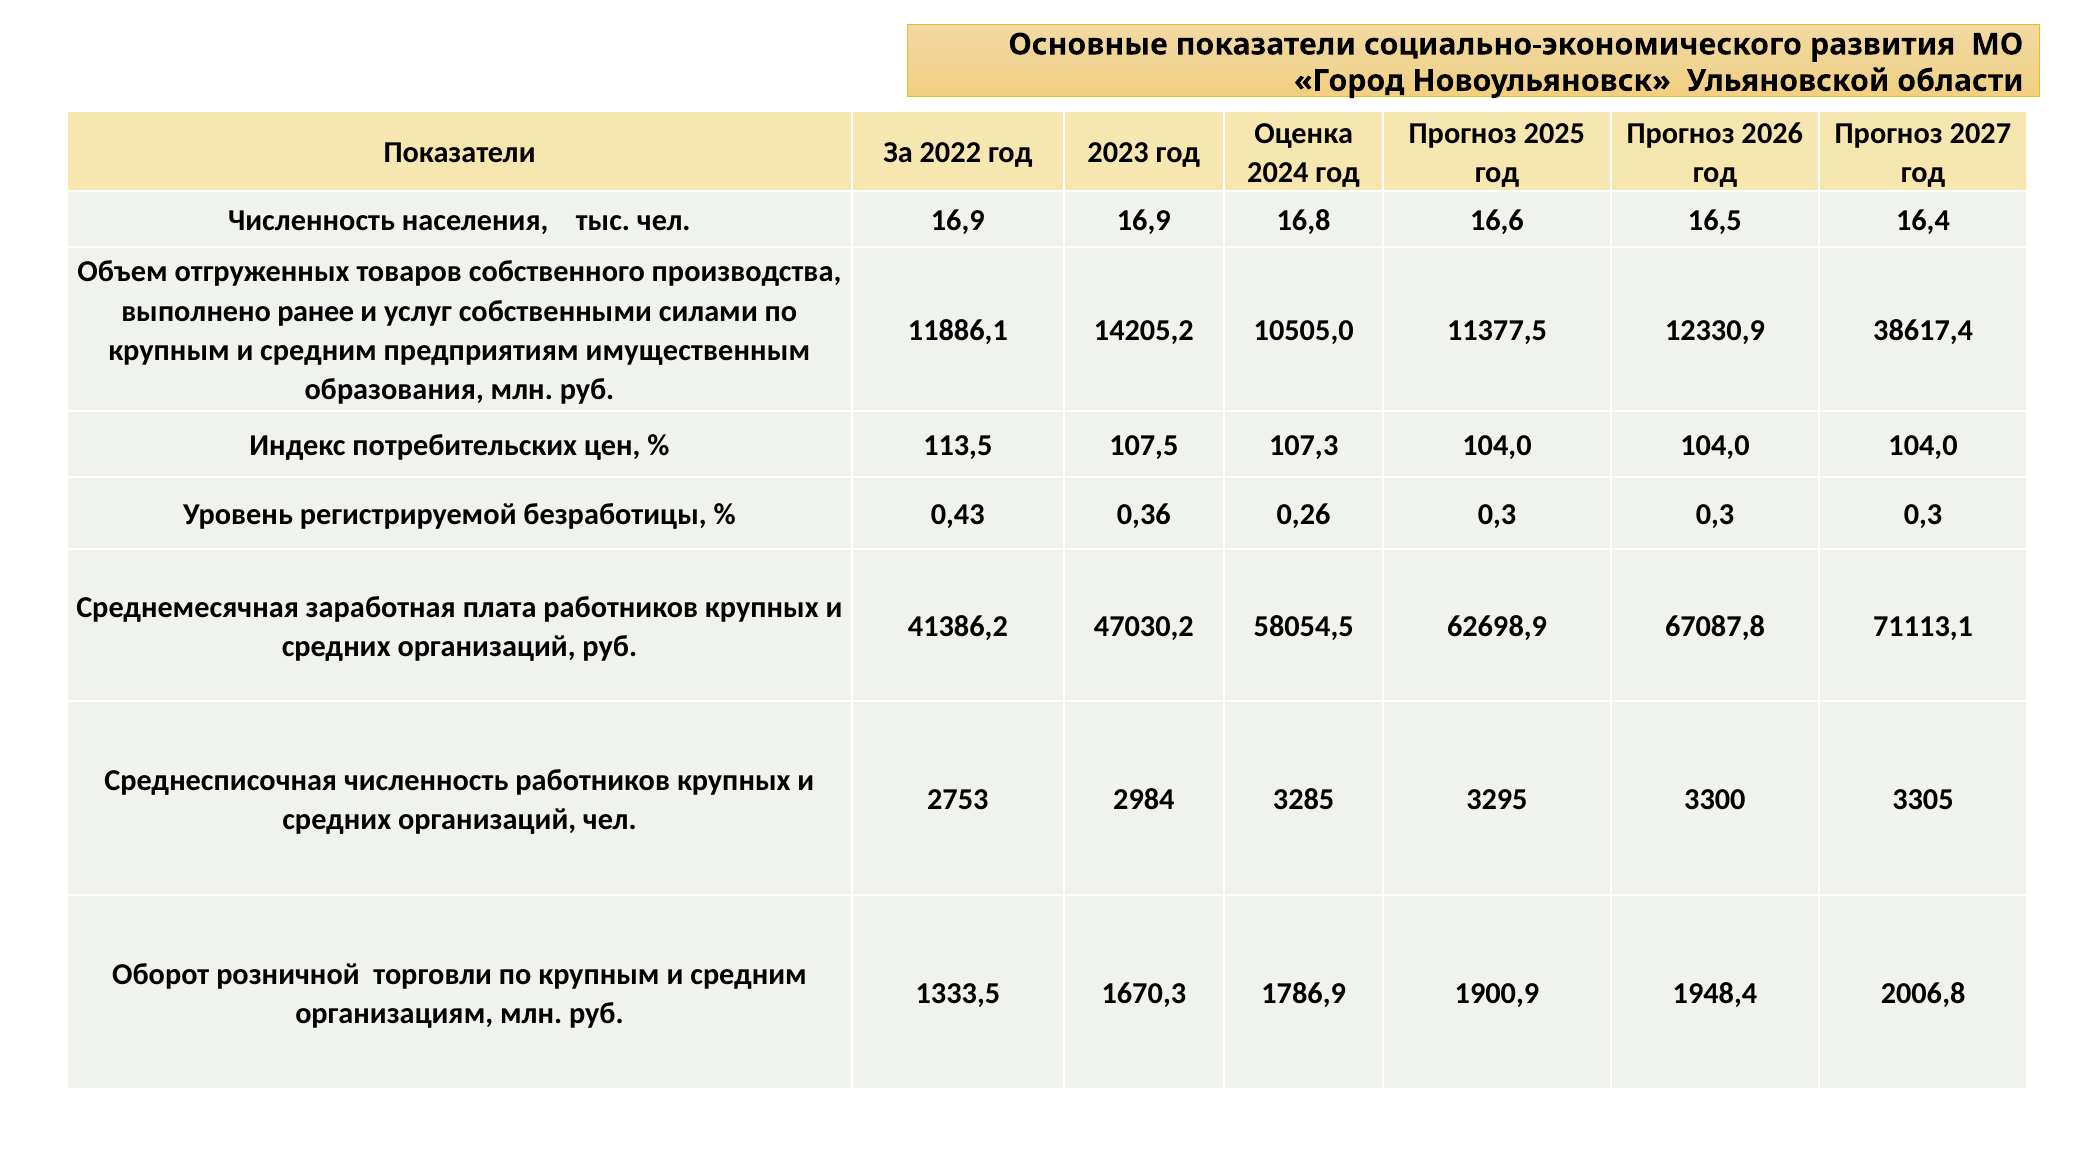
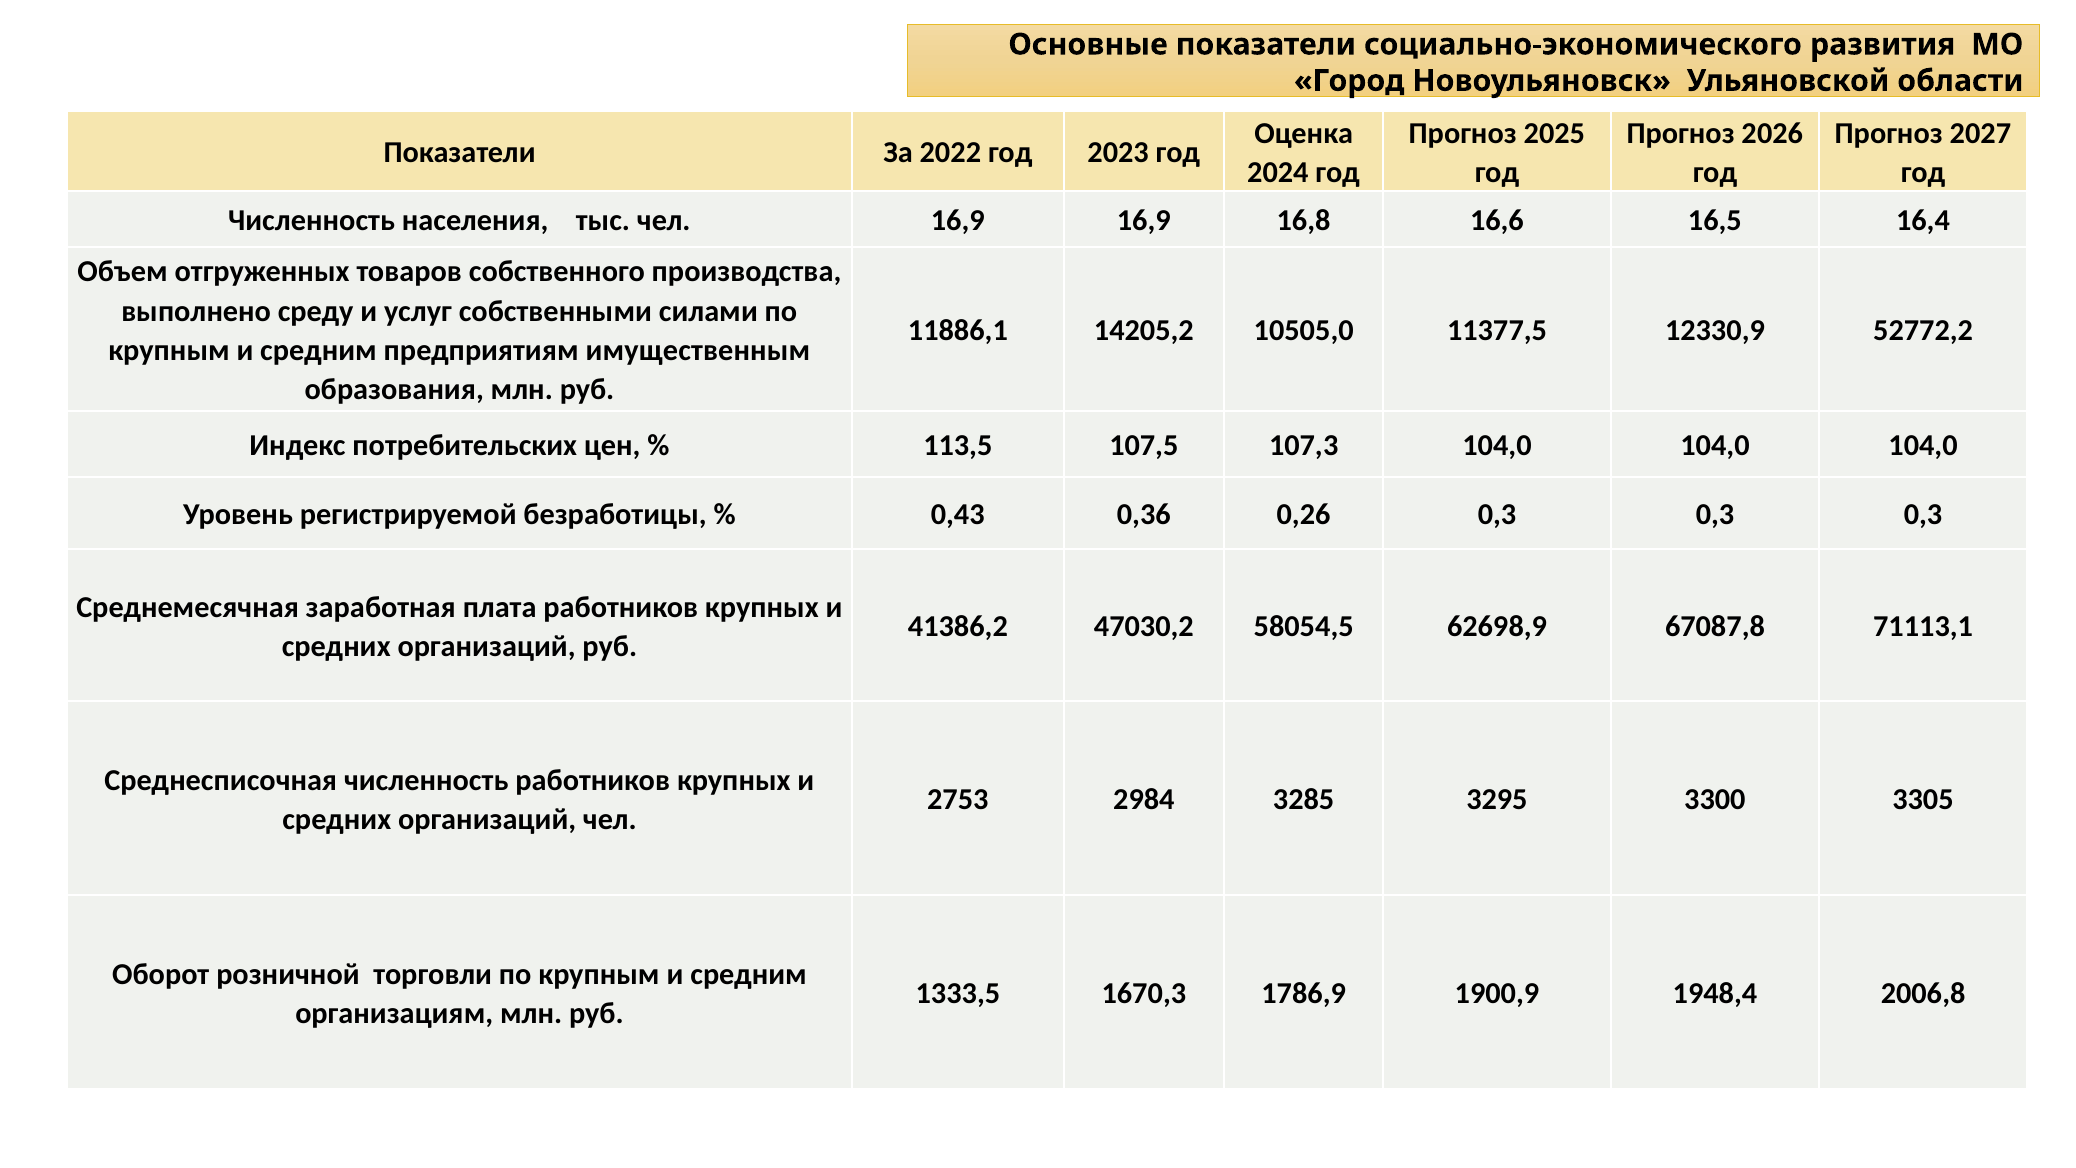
ранее: ранее -> среду (316, 311)
38617,4: 38617,4 -> 52772,2 (1923, 331)
